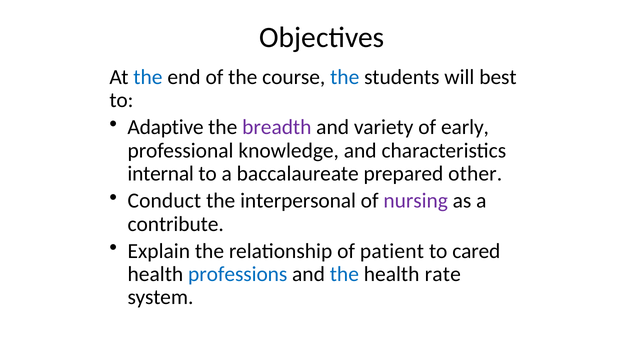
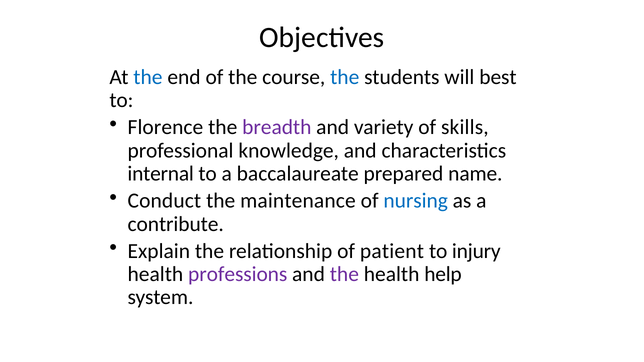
Adaptive: Adaptive -> Florence (165, 127)
early: early -> skills (465, 127)
other: other -> name (475, 174)
interpersonal: interpersonal -> maintenance (298, 201)
nursing colour: purple -> blue (416, 201)
cared: cared -> injury (476, 251)
professions colour: blue -> purple (238, 274)
the colour: blue -> purple (344, 274)
rate: rate -> help (443, 274)
